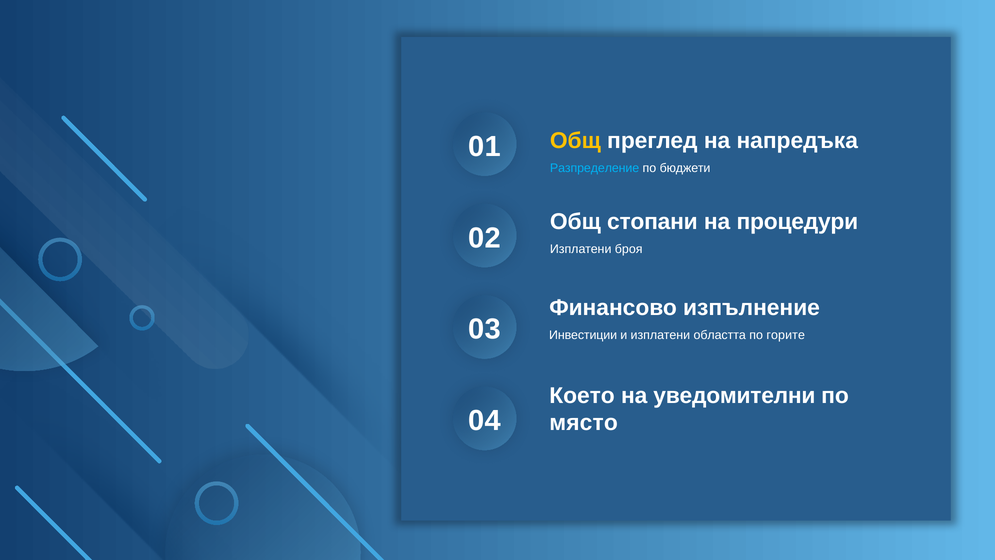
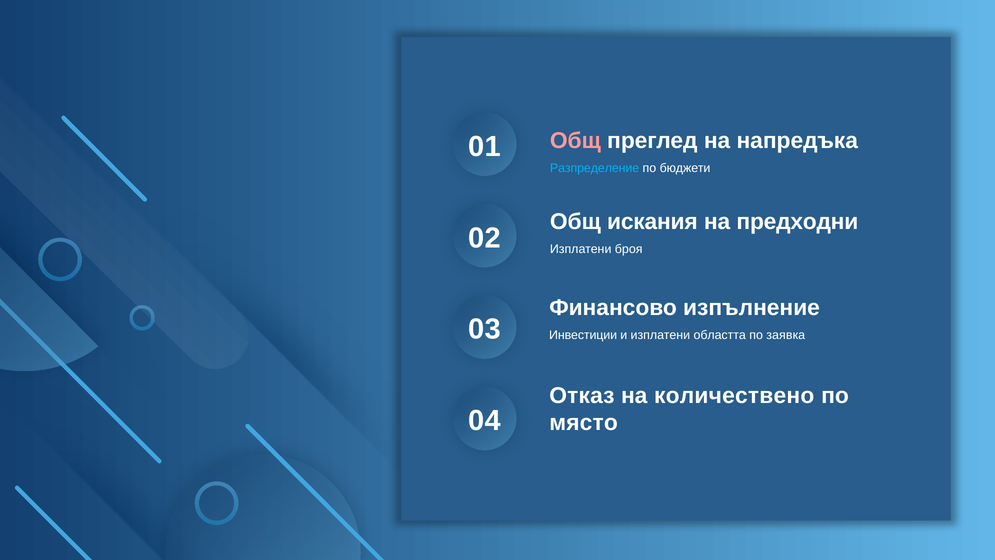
Общ colour: yellow -> pink (575, 140)
стопани: стопани -> искания (652, 221)
процедури: процедури -> предходни (797, 221)
горите: горите -> заявка (786, 335)
Което: Което -> Отказ (582, 395)
уведомителни: уведомителни -> количествено (734, 395)
